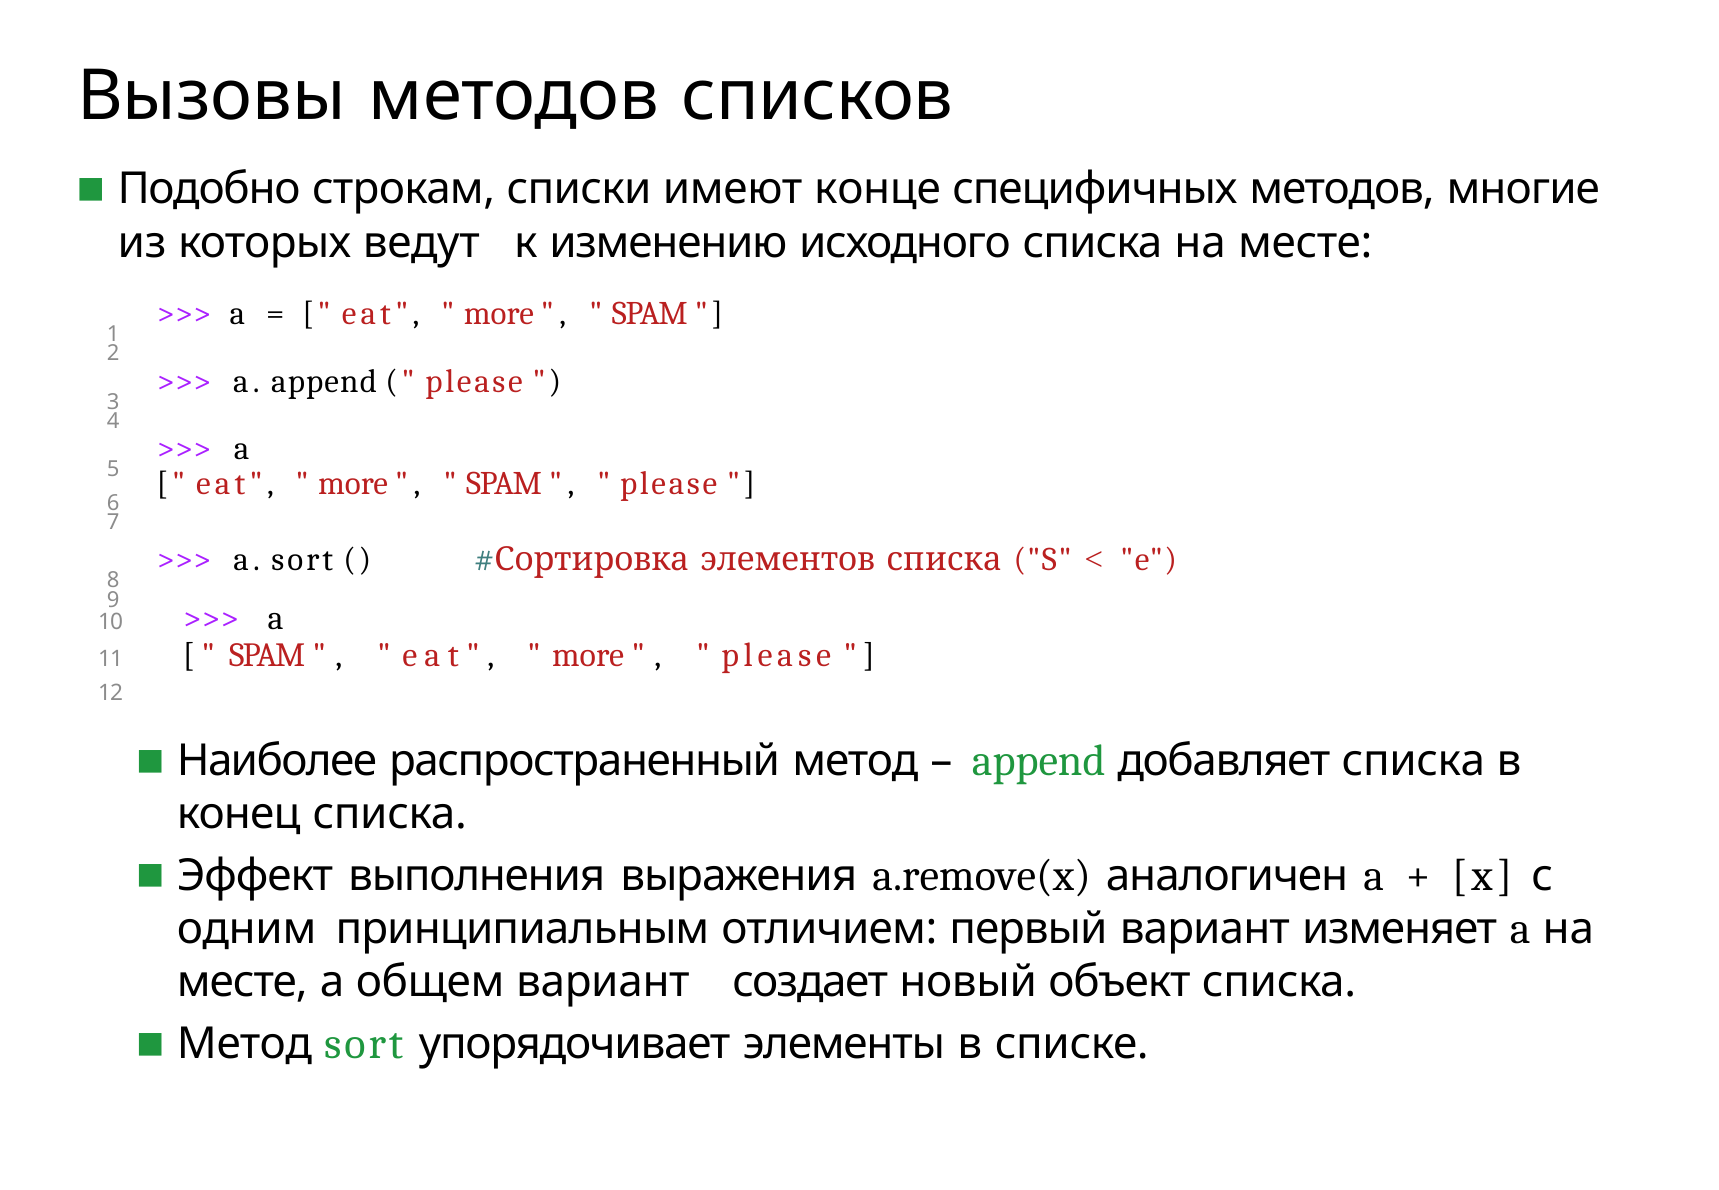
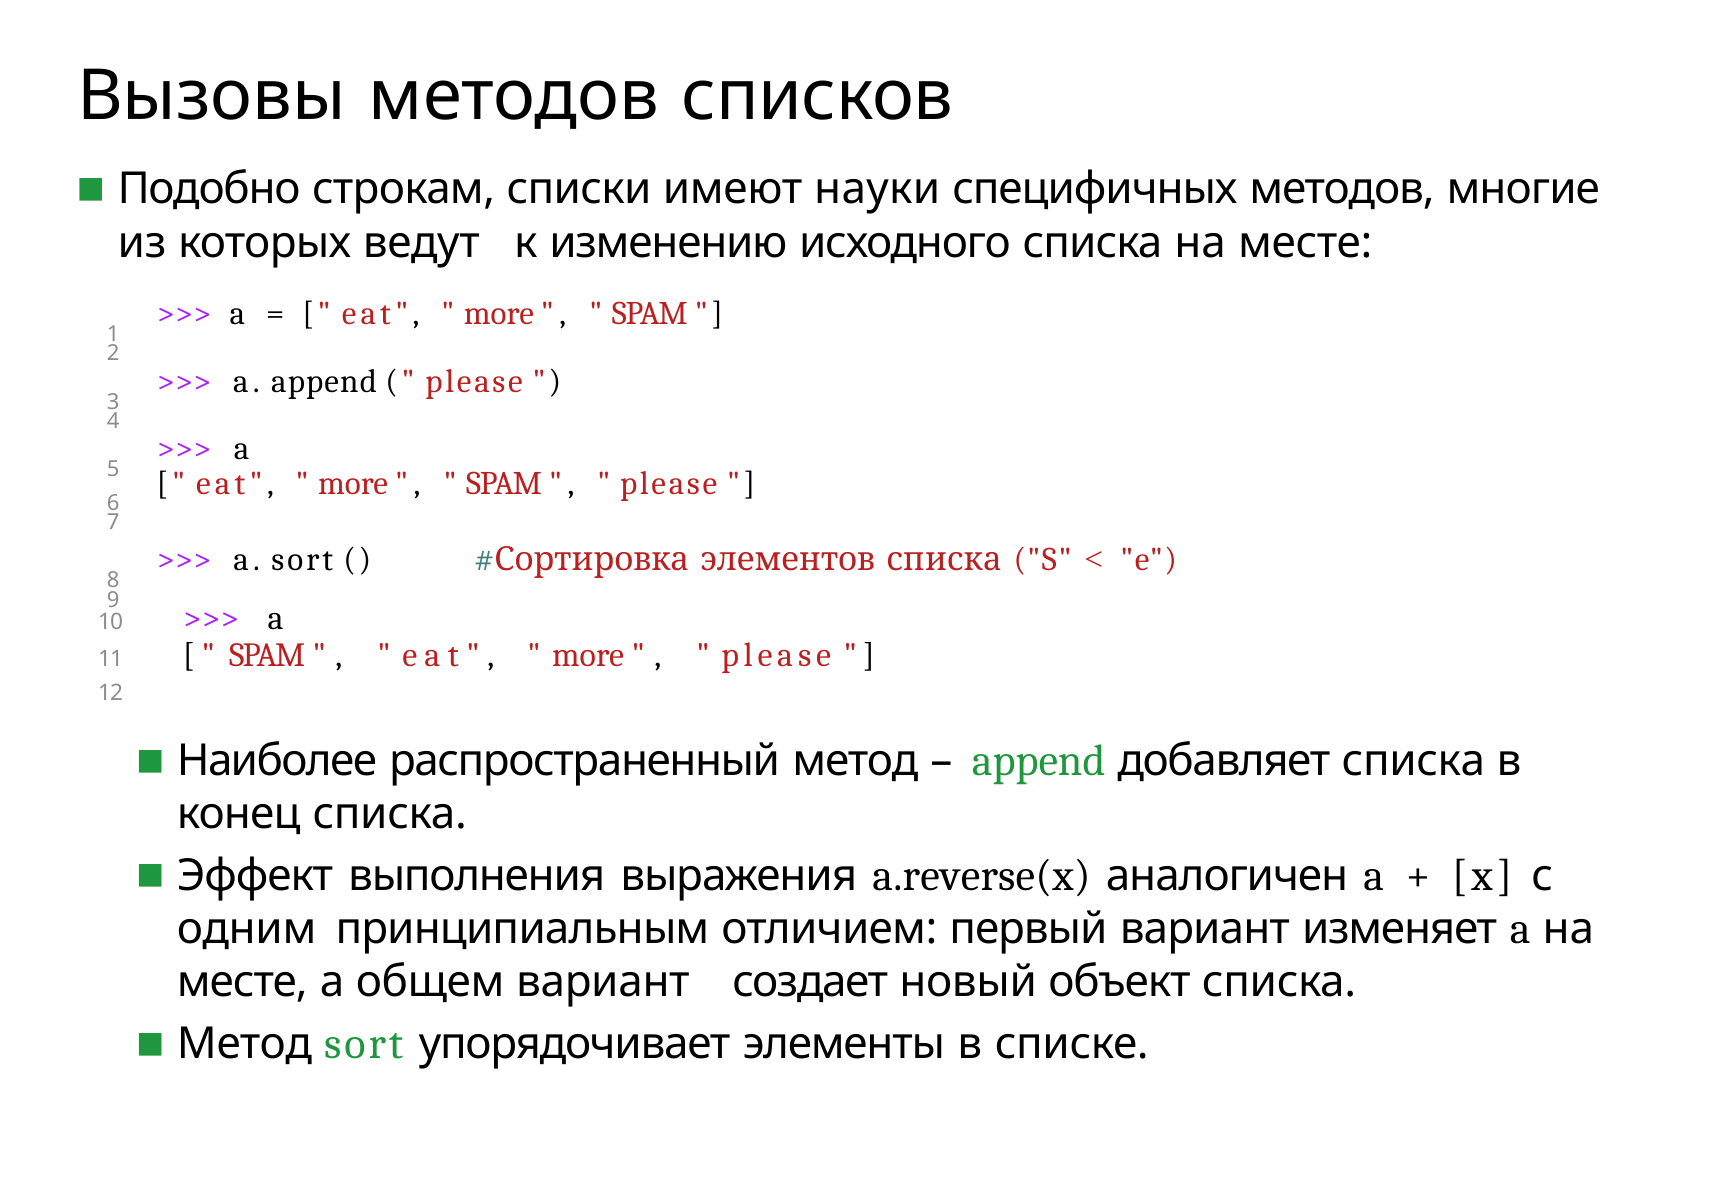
конце: конце -> науки (877, 189)
a.remove(x: a.remove(x -> a.reverse(x (982, 876)
